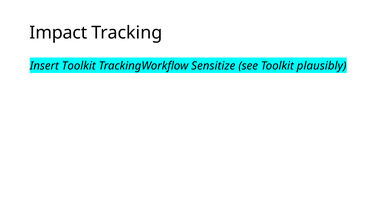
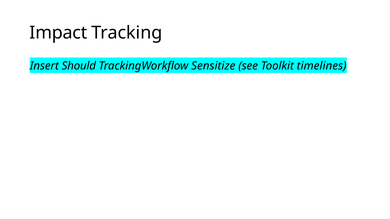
Insert Toolkit: Toolkit -> Should (79, 66)
plausibly: plausibly -> timelines (322, 66)
